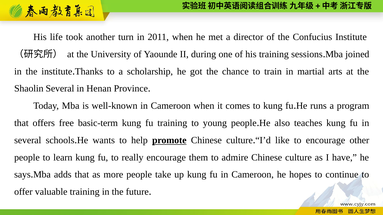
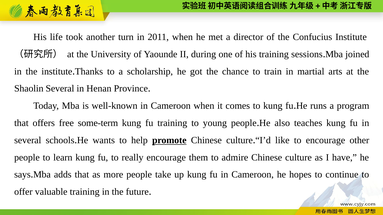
basic-term: basic-term -> some-term (98, 123)
